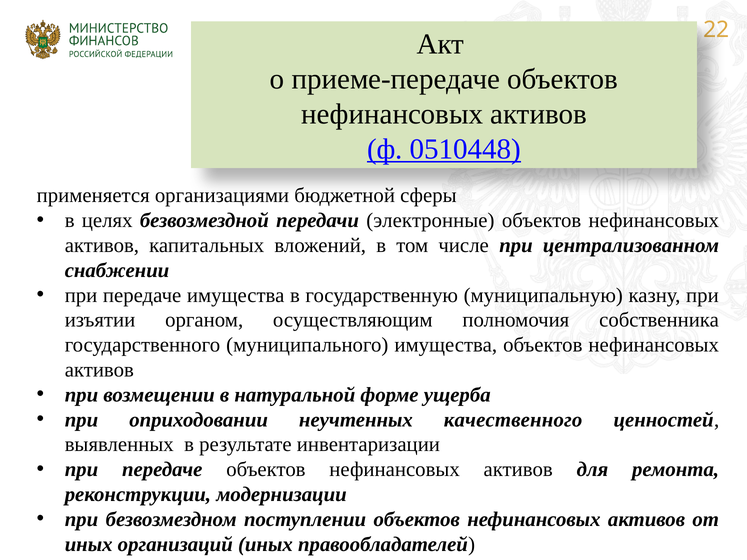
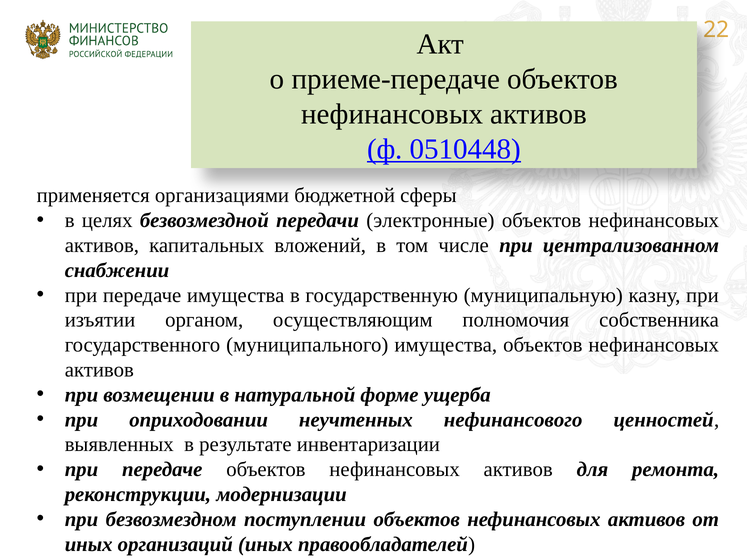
качественного: качественного -> нефинансового (513, 420)
